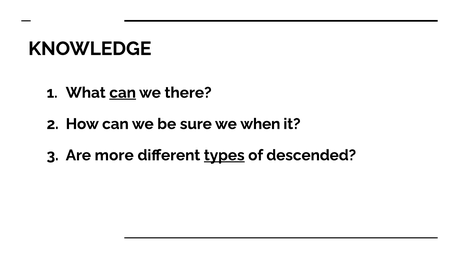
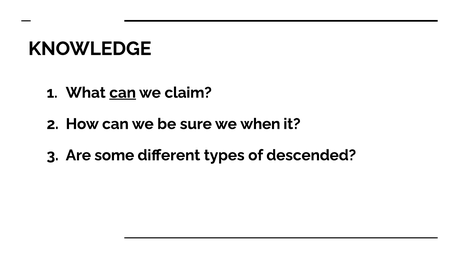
there: there -> claim (188, 93)
more: more -> some (114, 155)
types underline: present -> none (224, 155)
